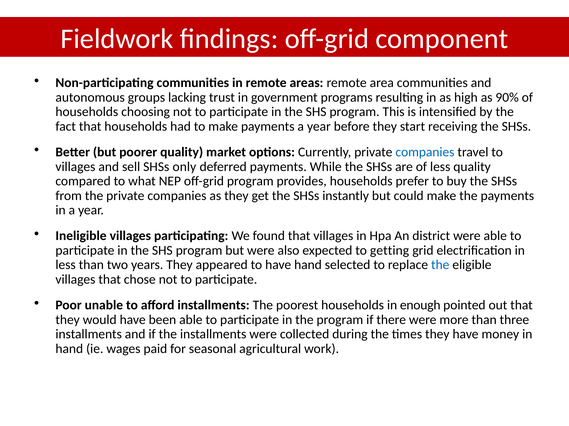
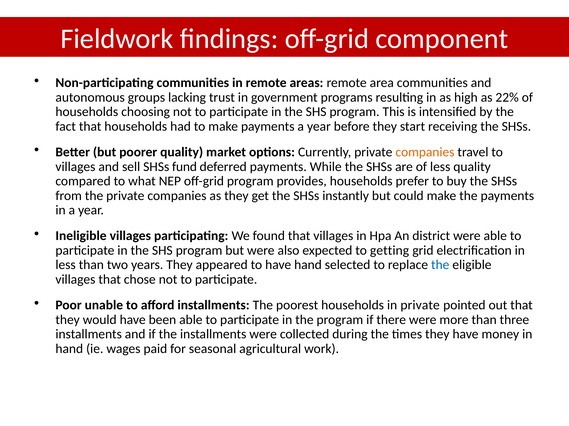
90%: 90% -> 22% (507, 97)
companies colour: blue -> orange (425, 152)
only: only -> fund (185, 167)
in enough: enough -> private (420, 306)
